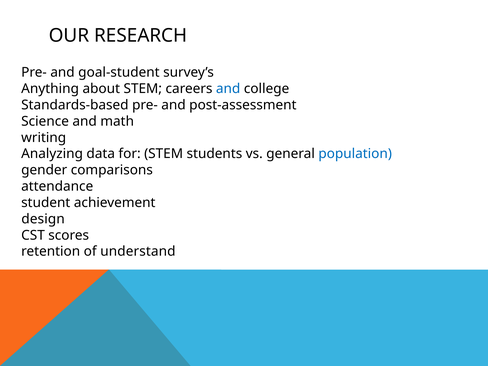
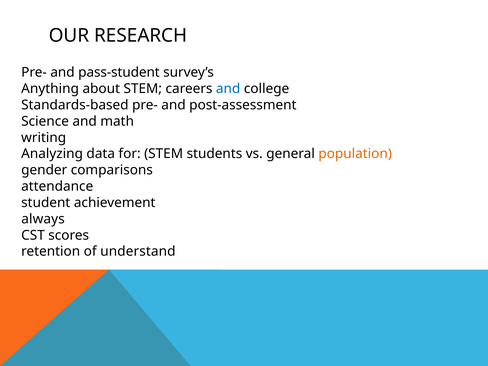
goal-student: goal-student -> pass-student (119, 72)
population colour: blue -> orange (355, 154)
design: design -> always (43, 219)
